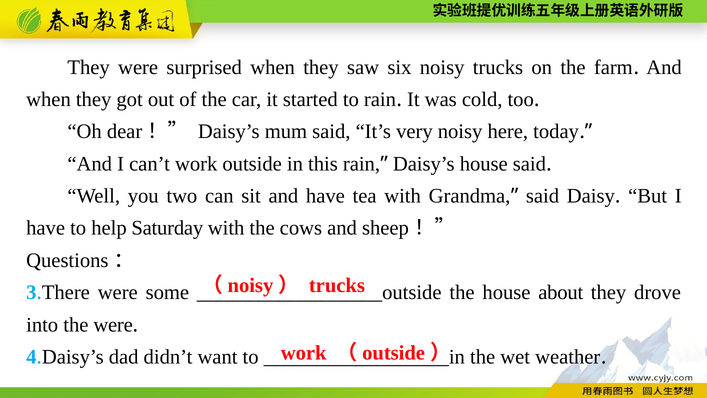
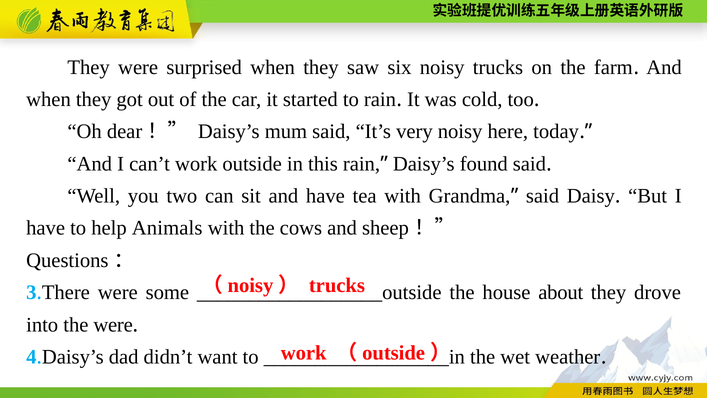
Daisy’s house: house -> found (484, 164)
Saturday: Saturday -> Animals (167, 228)
